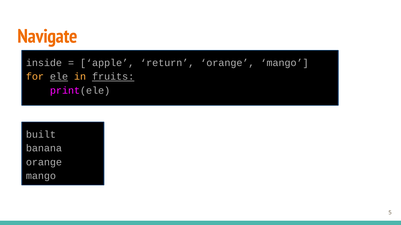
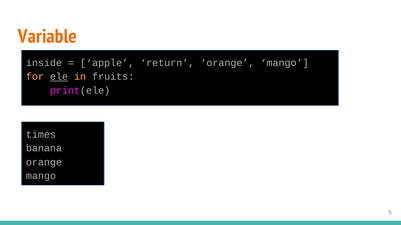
Navigate: Navigate -> Variable (47, 37)
fruits underline: present -> none (113, 77)
built: built -> times (41, 135)
